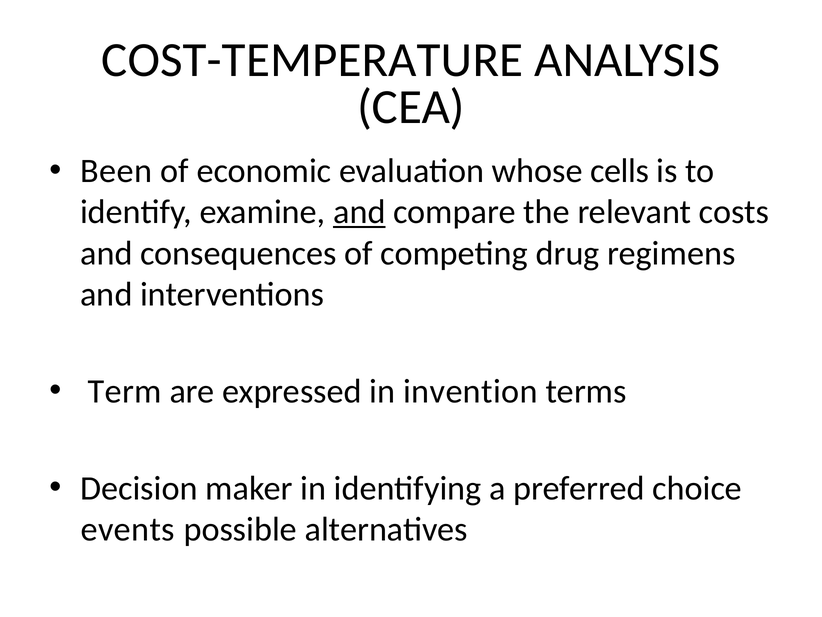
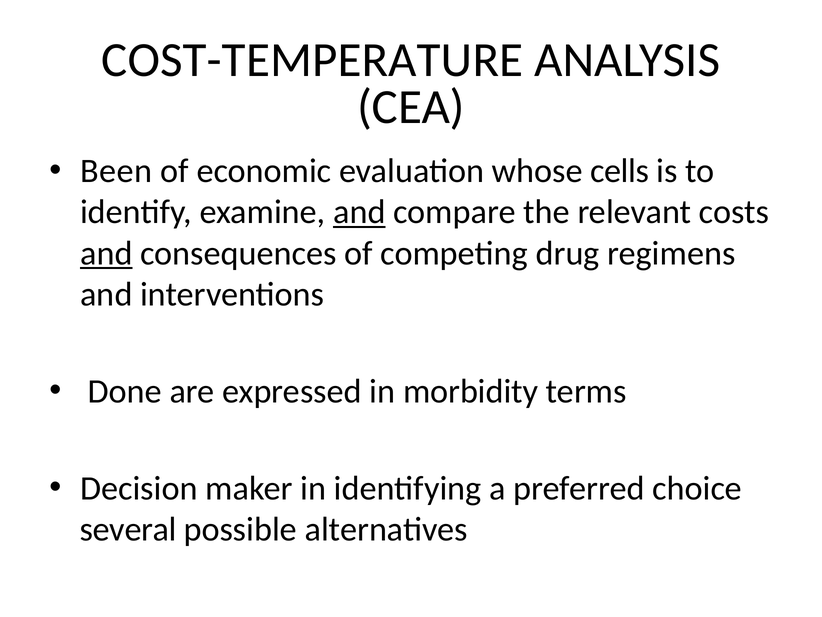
and underline: none -> present (106, 253)
Term: Term -> Done (125, 391)
invention: invention -> morbidity (471, 391)
events: events -> several (128, 529)
